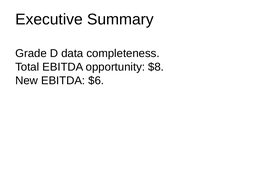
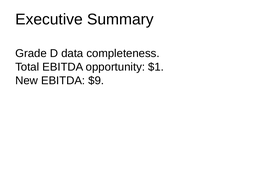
$8: $8 -> $1 (156, 67)
$6: $6 -> $9 (96, 81)
